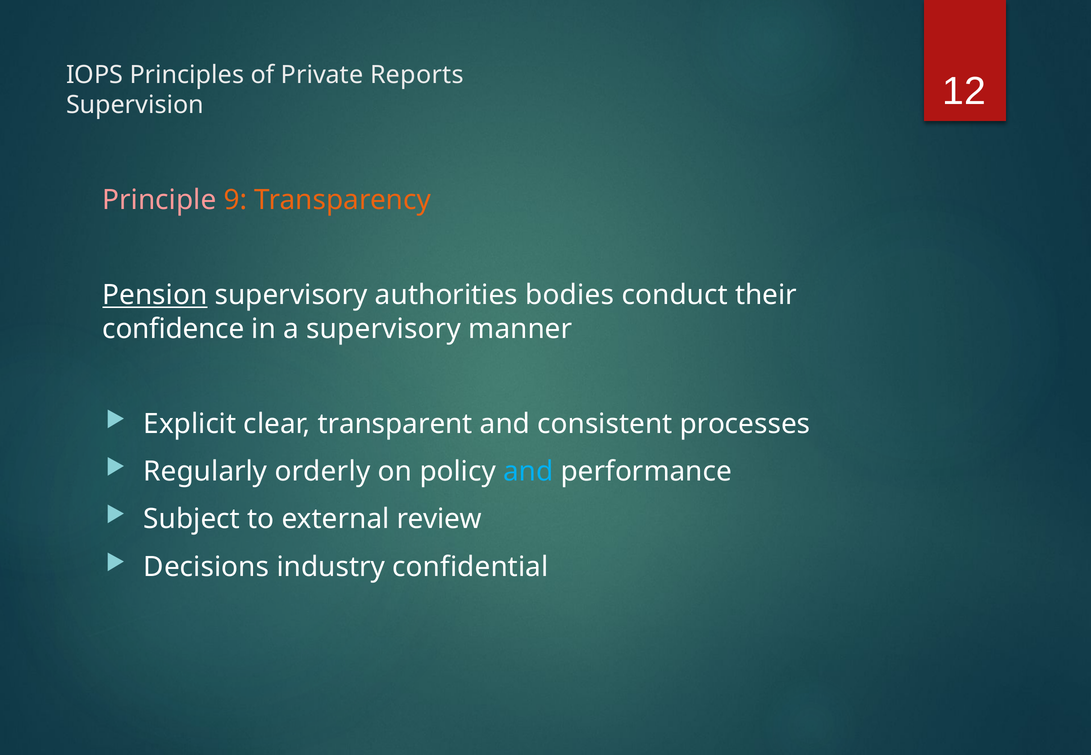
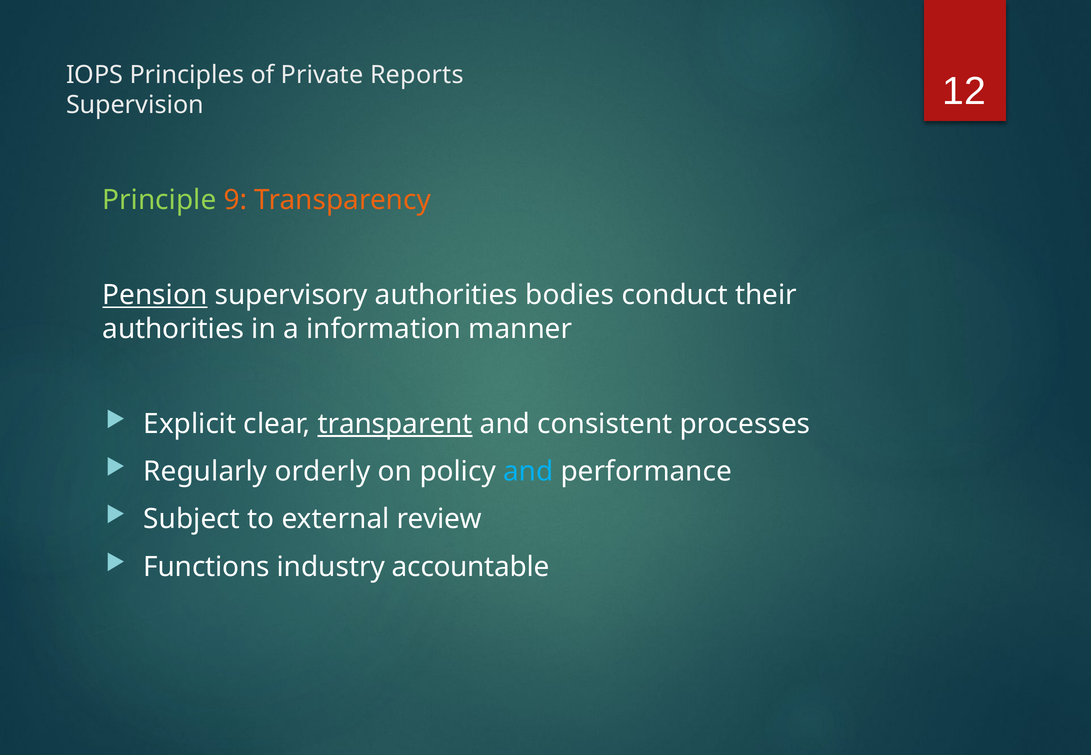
Principle colour: pink -> light green (159, 200)
confidence: confidence -> authorities (173, 329)
a supervisory: supervisory -> information (384, 329)
transparent underline: none -> present (395, 424)
Decisions: Decisions -> Functions (207, 567)
confidential: confidential -> accountable (471, 567)
